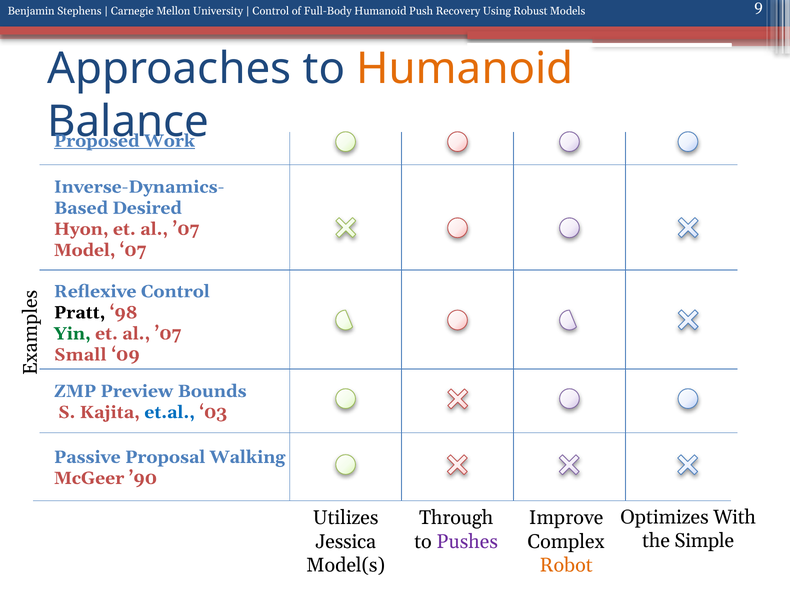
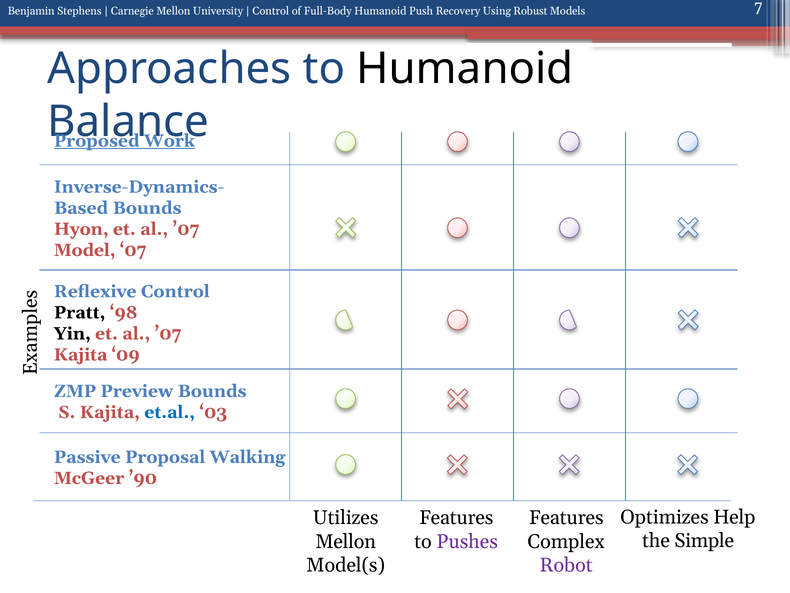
9: 9 -> 7 (758, 6)
Humanoid colour: orange -> black (465, 69)
Desired: Desired -> Bounds (147, 208)
Yin colour: green -> black (72, 333)
Small: Small -> Kajita (81, 354)
With: With -> Help (734, 517)
Through: Through -> Features (456, 517)
Improve: Improve -> Features (566, 517)
Jessica: Jessica -> Mellon (346, 541)
Robot colour: orange -> purple (566, 565)
